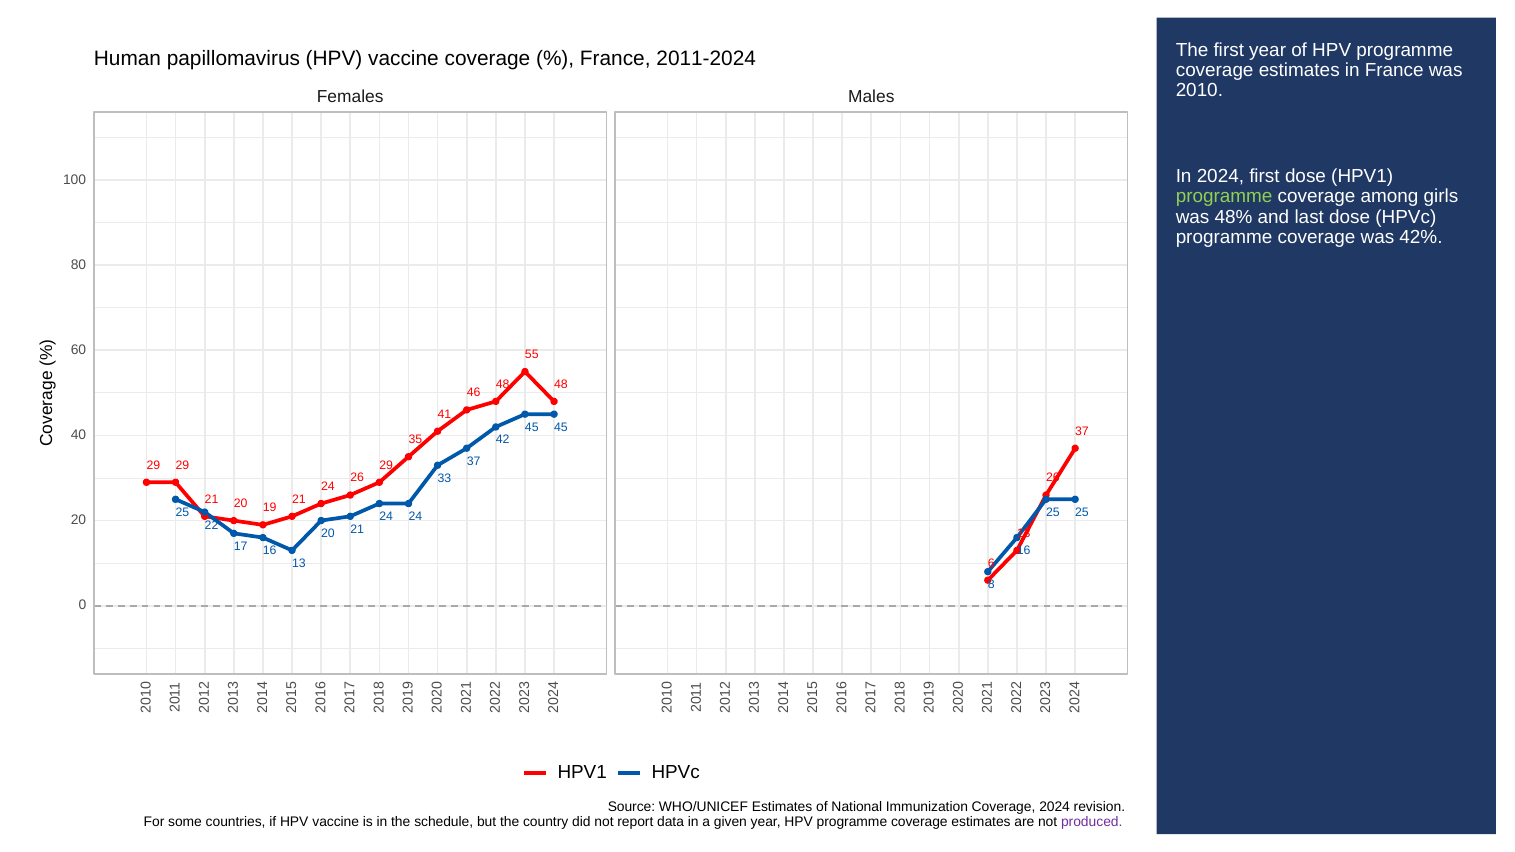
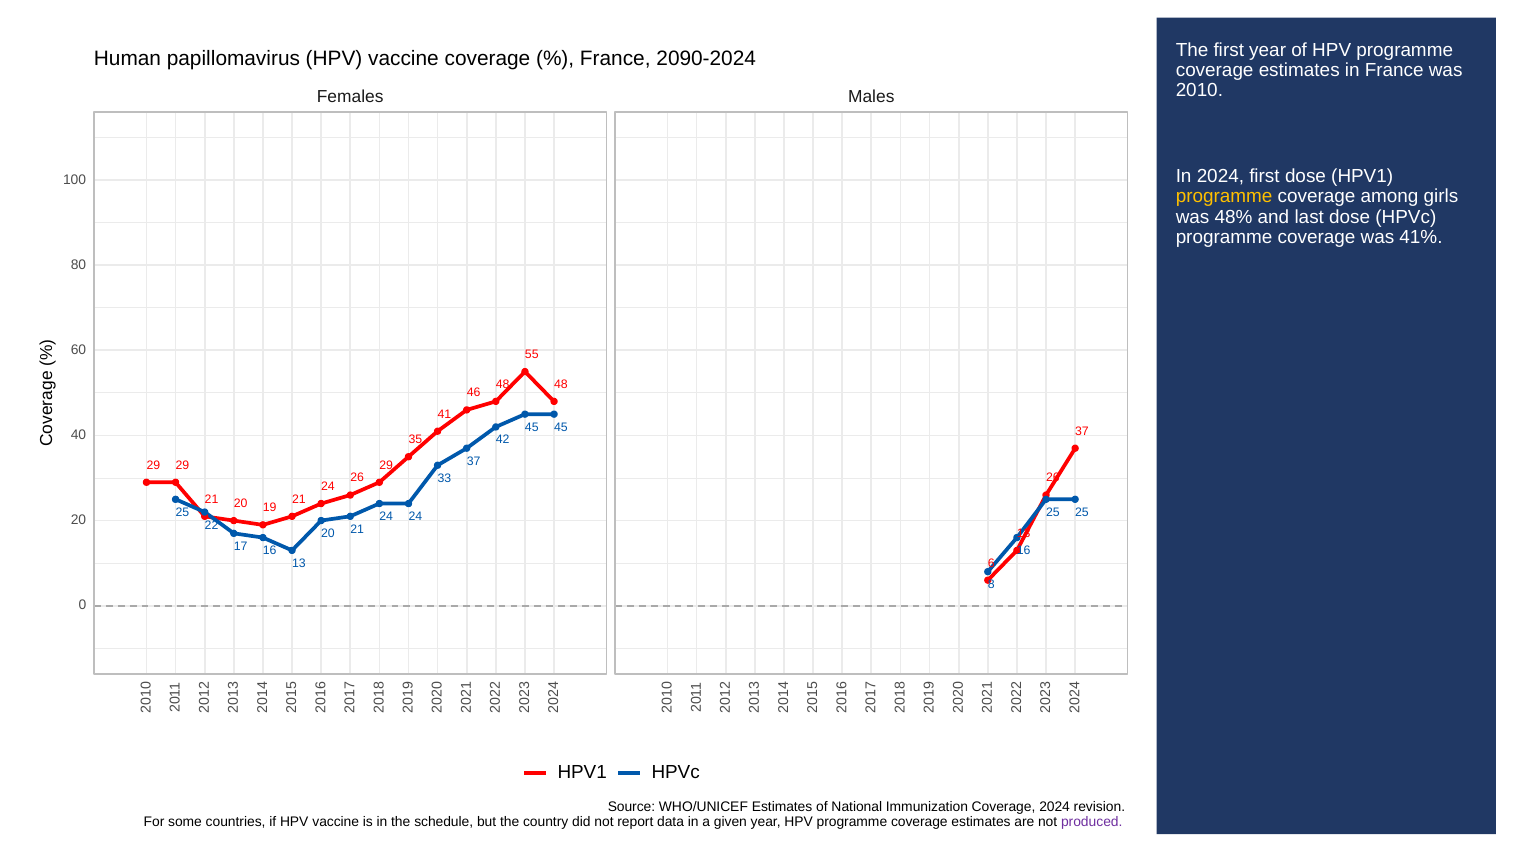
2011-2024: 2011-2024 -> 2090-2024 (706, 59)
programme colour: light green -> yellow (1224, 197)
42%: 42% -> 41% (1421, 238)
